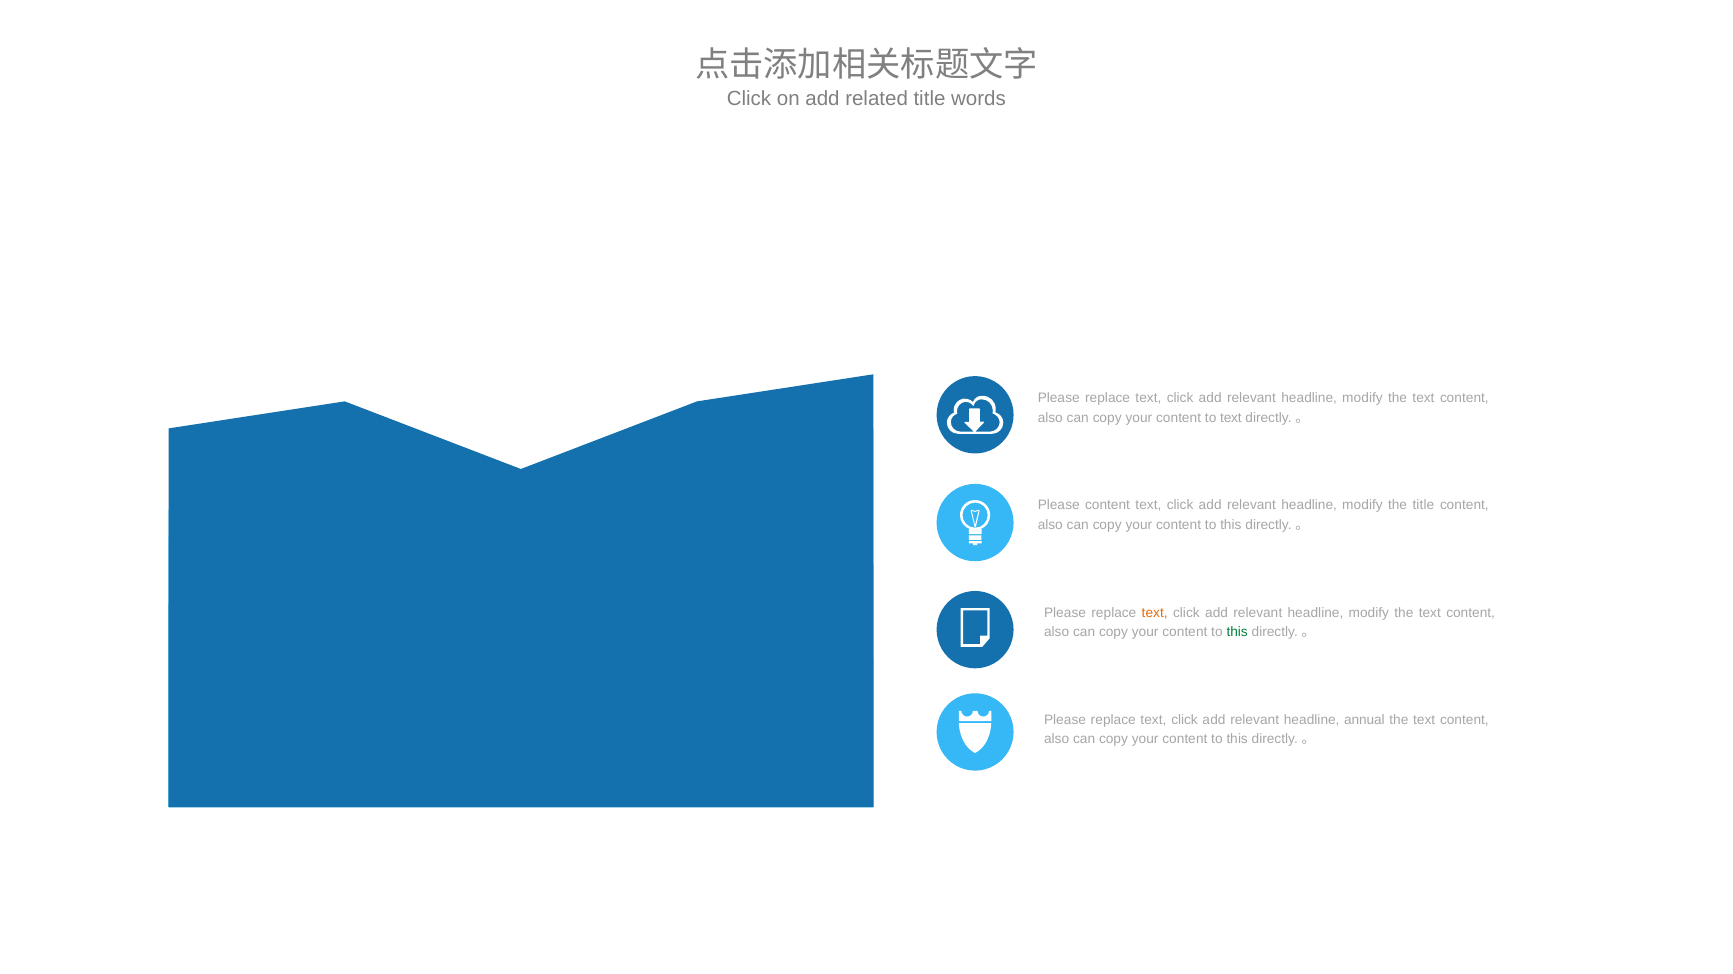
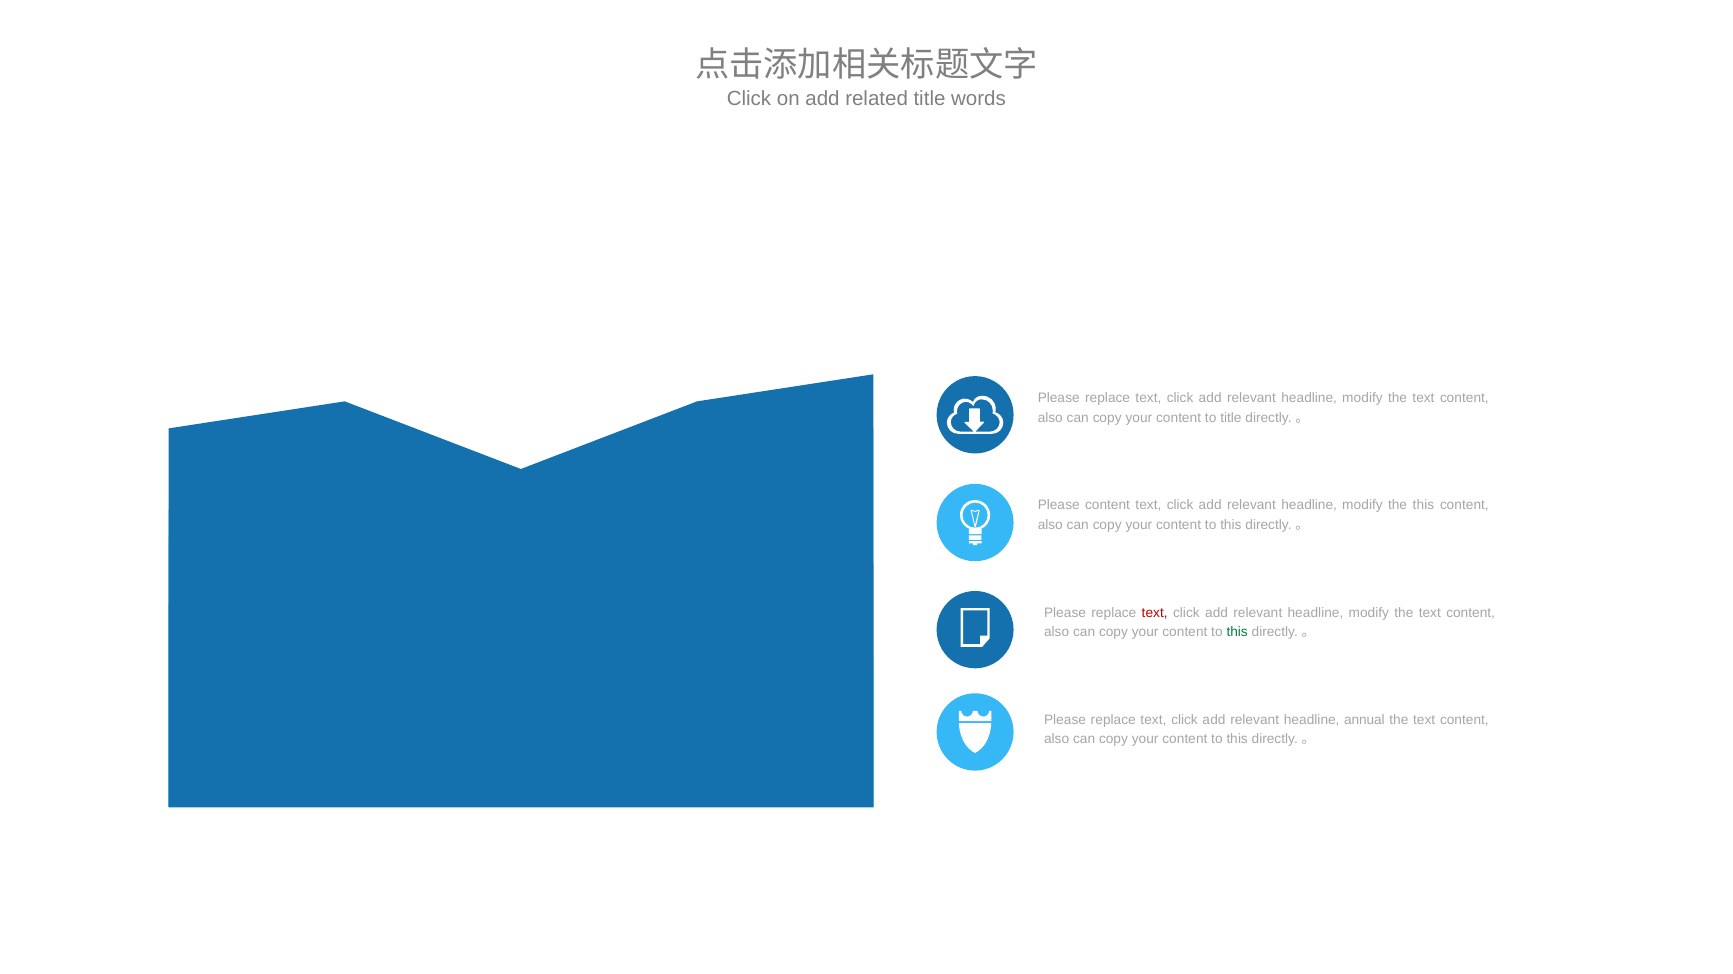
to text: text -> title (1231, 418)
the title: title -> this (1423, 506)
text colour: orange -> red (1155, 613)
